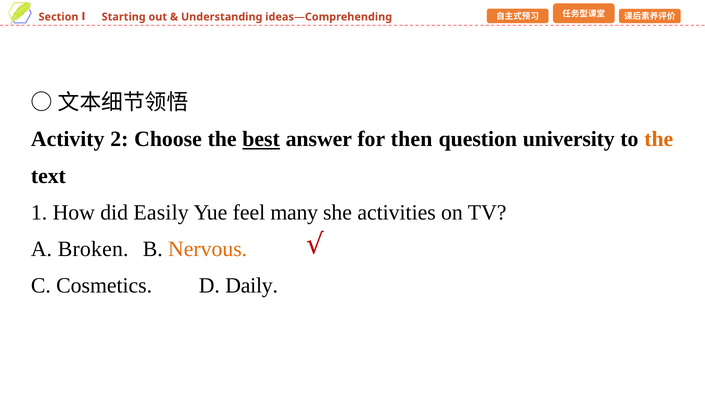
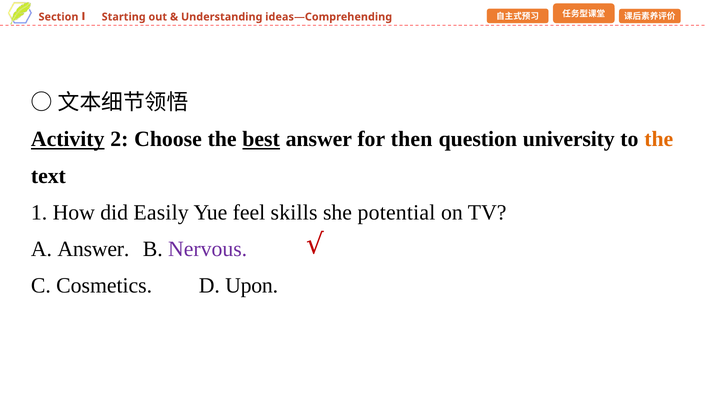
Activity underline: none -> present (68, 139)
many: many -> skills (294, 212)
activities: activities -> potential (396, 212)
A Broken: Broken -> Answer (93, 249)
Nervous colour: orange -> purple (208, 249)
Daily: Daily -> Upon (252, 285)
